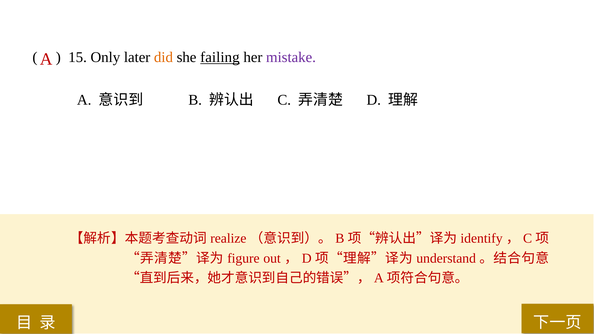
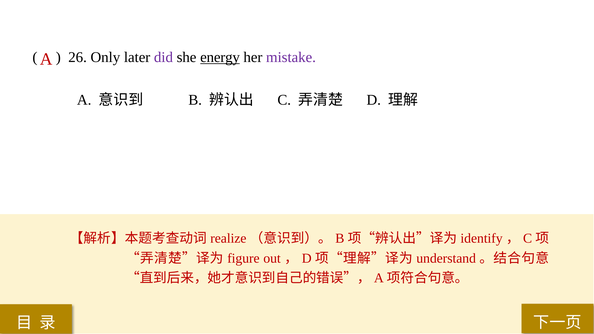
15: 15 -> 26 (78, 57)
did colour: orange -> purple (163, 57)
failing: failing -> energy (220, 57)
